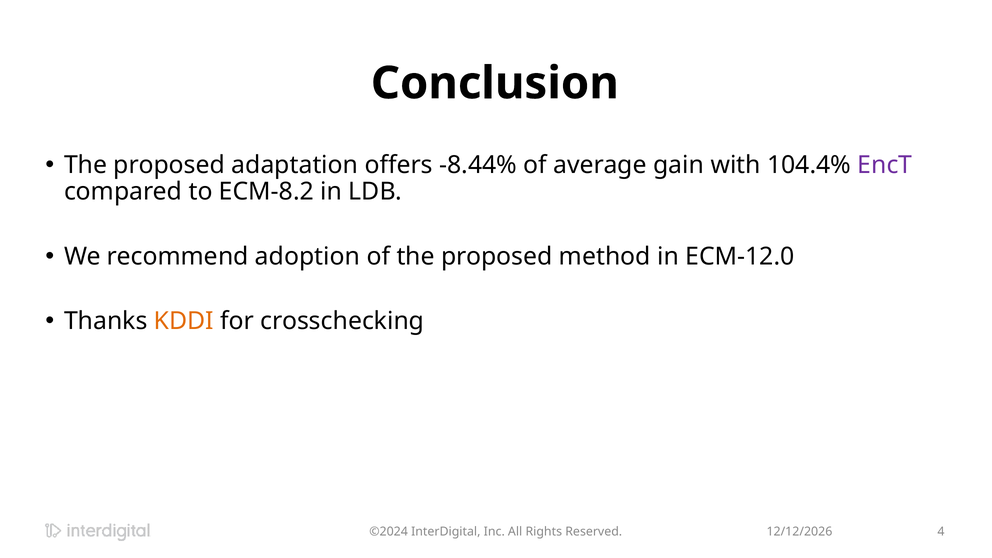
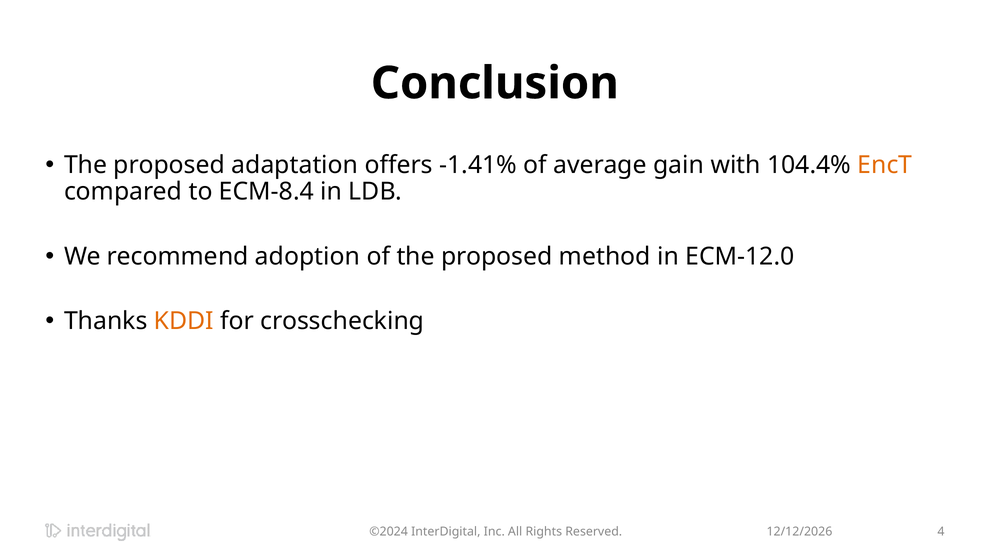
-8.44%: -8.44% -> -1.41% (478, 165)
EncT colour: purple -> orange (885, 165)
ECM-8.2: ECM-8.2 -> ECM-8.4 (266, 192)
